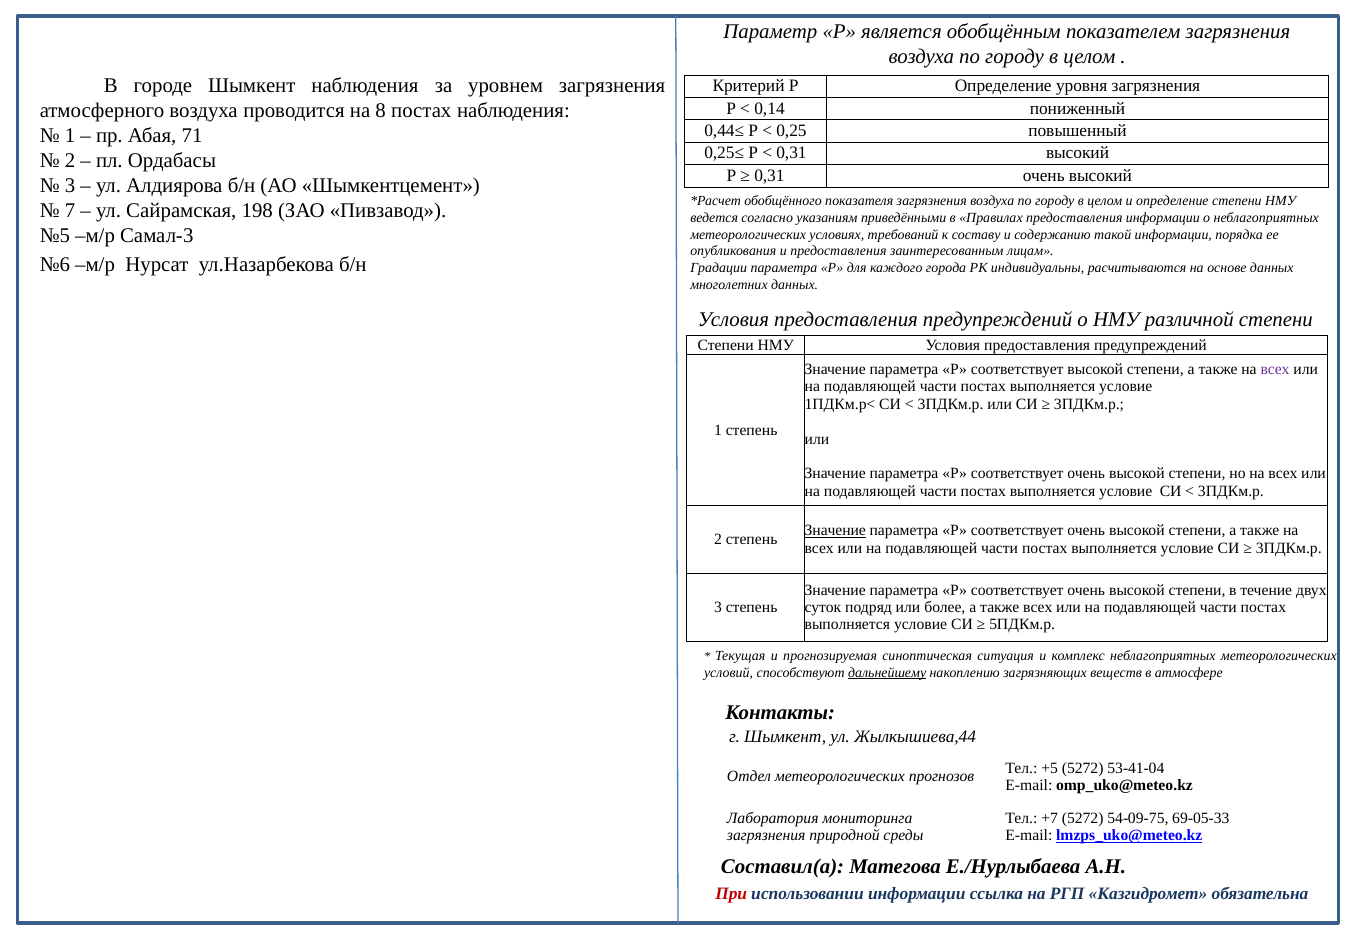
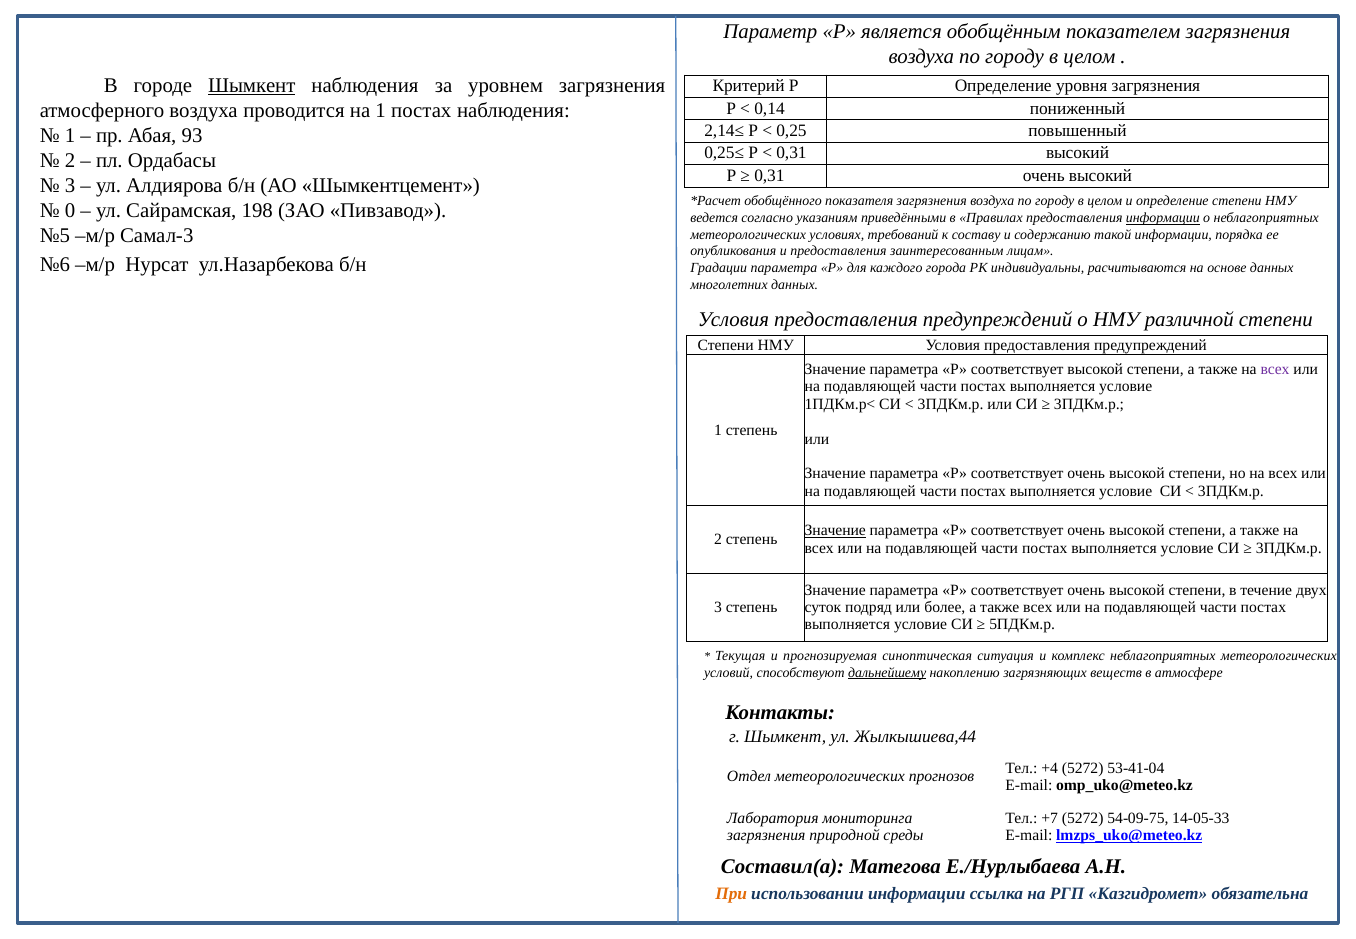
Шымкент underline: none -> present (252, 85)
на 8: 8 -> 1 (381, 110)
0,44≤: 0,44≤ -> 2,14≤ (724, 131)
71: 71 -> 93 (192, 135)
7: 7 -> 0 (70, 211)
информации underline: none -> present (1163, 218)
+5: +5 -> +4 (1050, 768)
69-05-33: 69-05-33 -> 14-05-33 (1201, 818)
При colour: red -> orange (731, 894)
